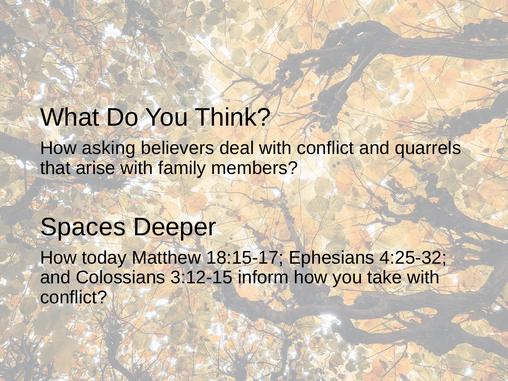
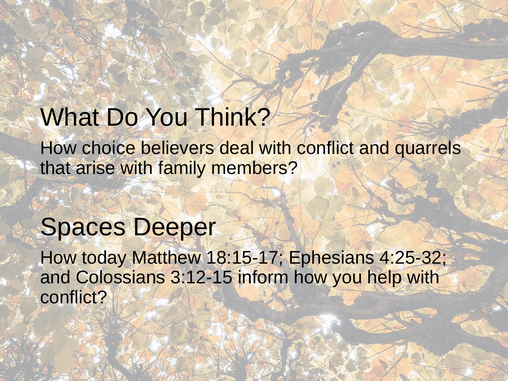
asking: asking -> choice (109, 148)
take: take -> help (385, 278)
